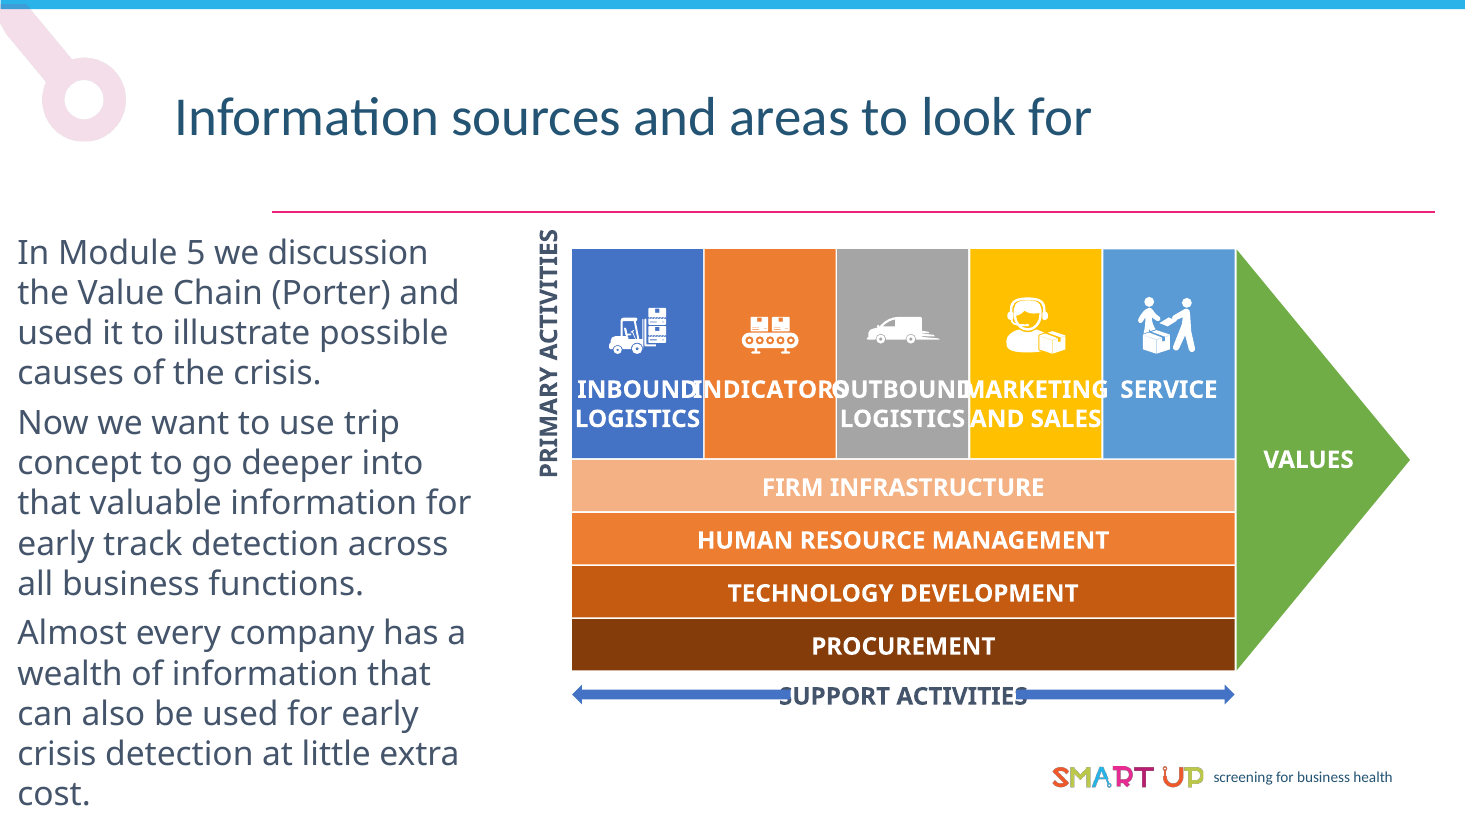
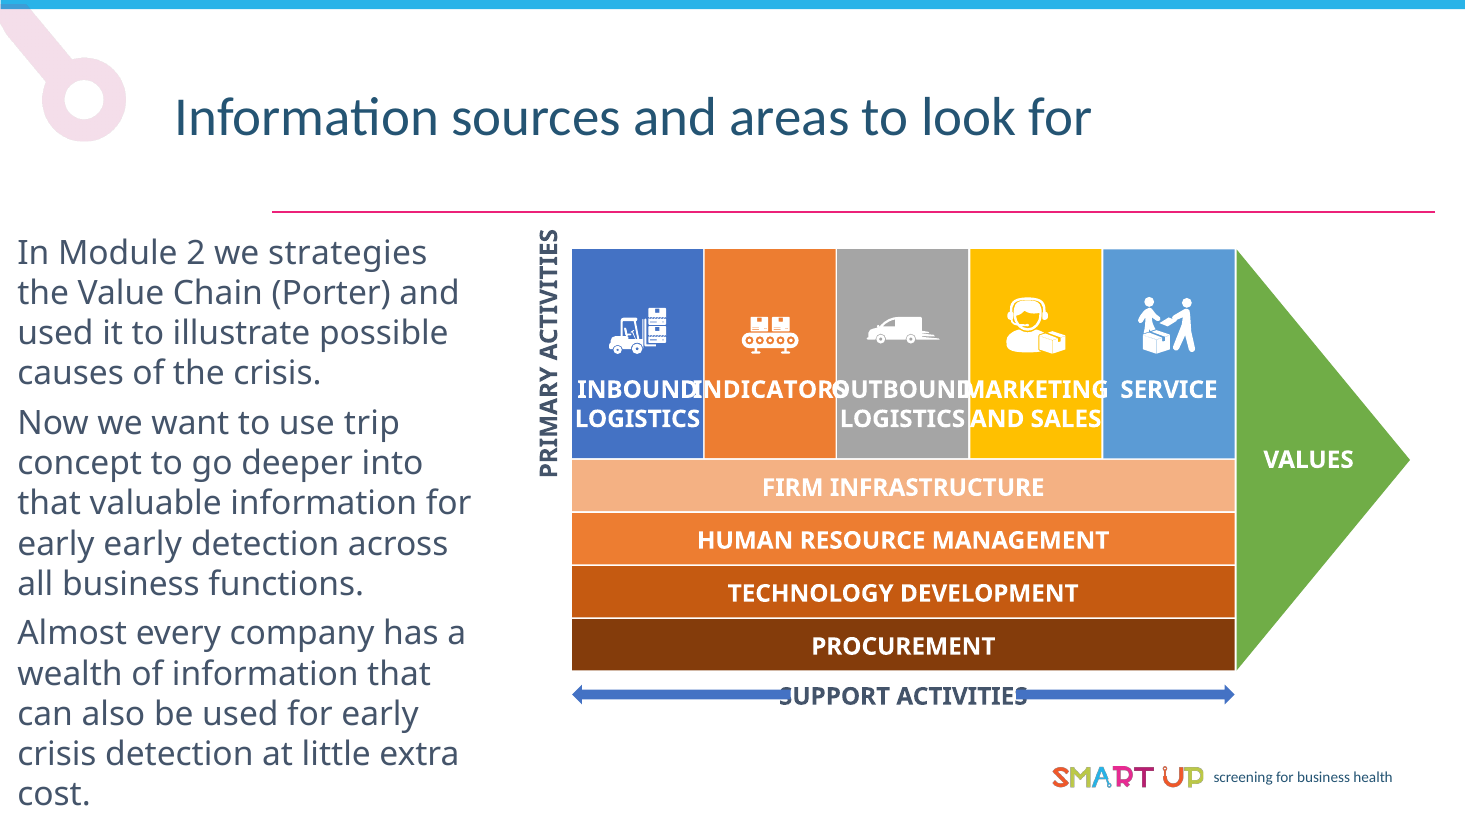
5: 5 -> 2 (196, 253)
discussion: discussion -> strategies (348, 253)
early track: track -> early (143, 544)
